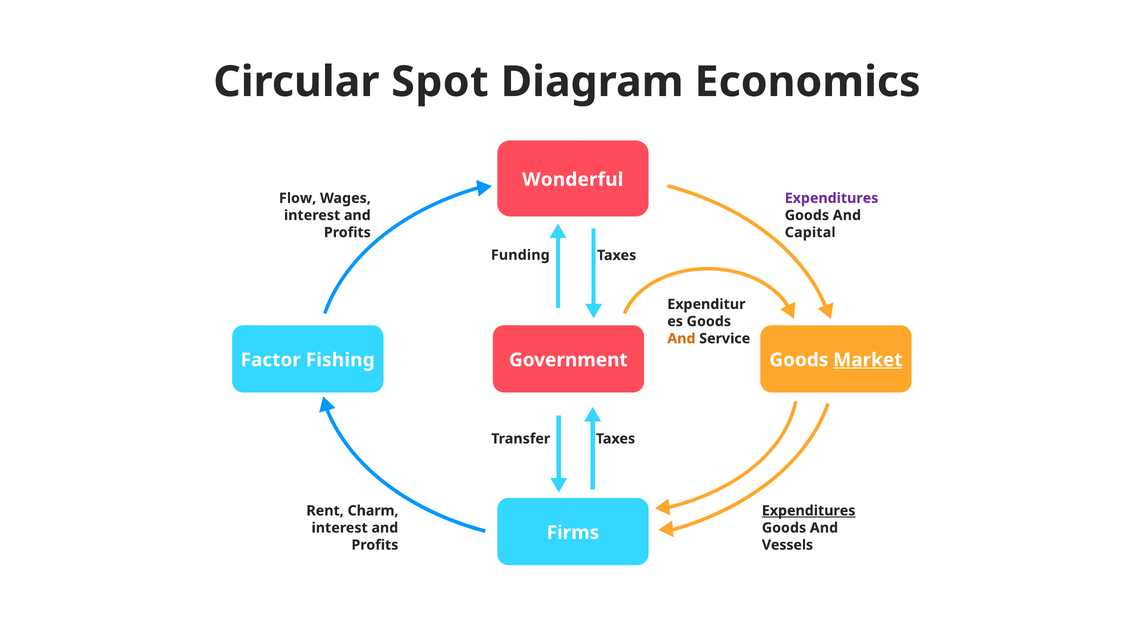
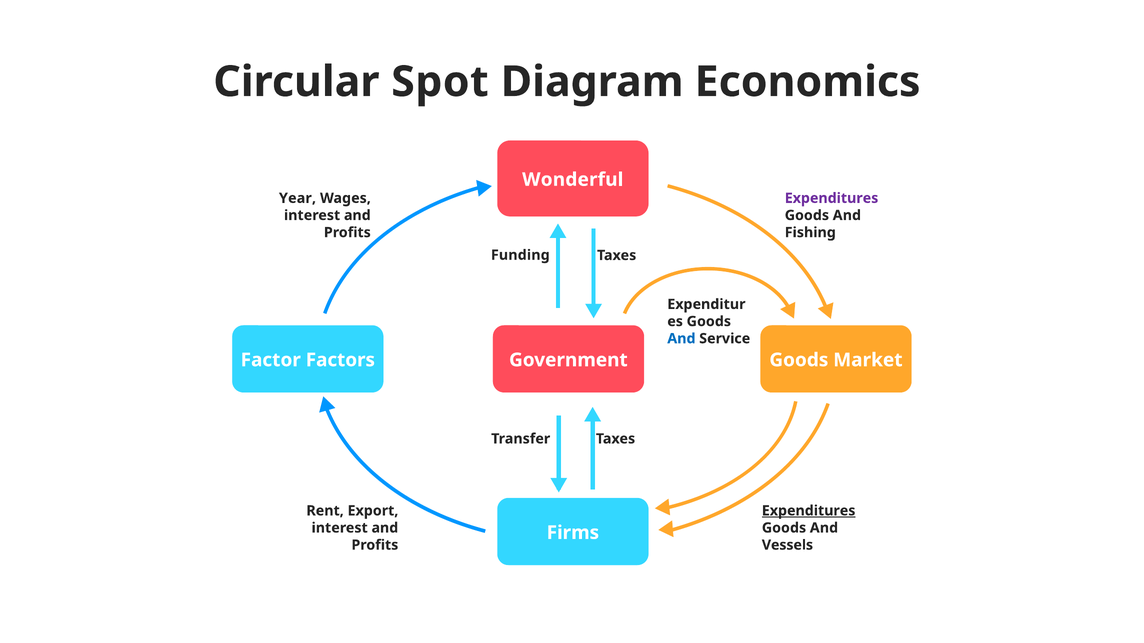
Flow: Flow -> Year (297, 198)
Capital: Capital -> Fishing (810, 233)
And colour: orange -> blue (681, 339)
Fishing: Fishing -> Factors (340, 360)
Market underline: present -> none (868, 360)
Charm: Charm -> Export (373, 511)
